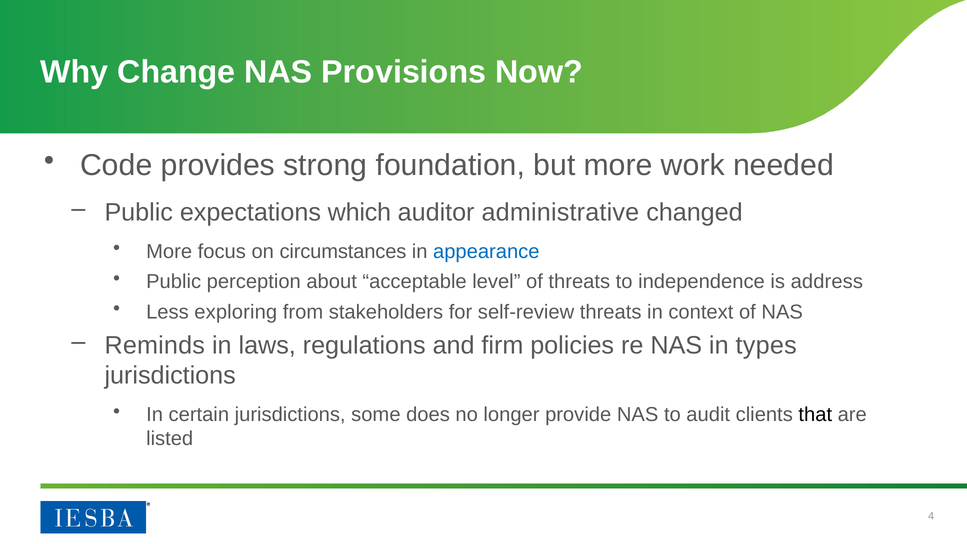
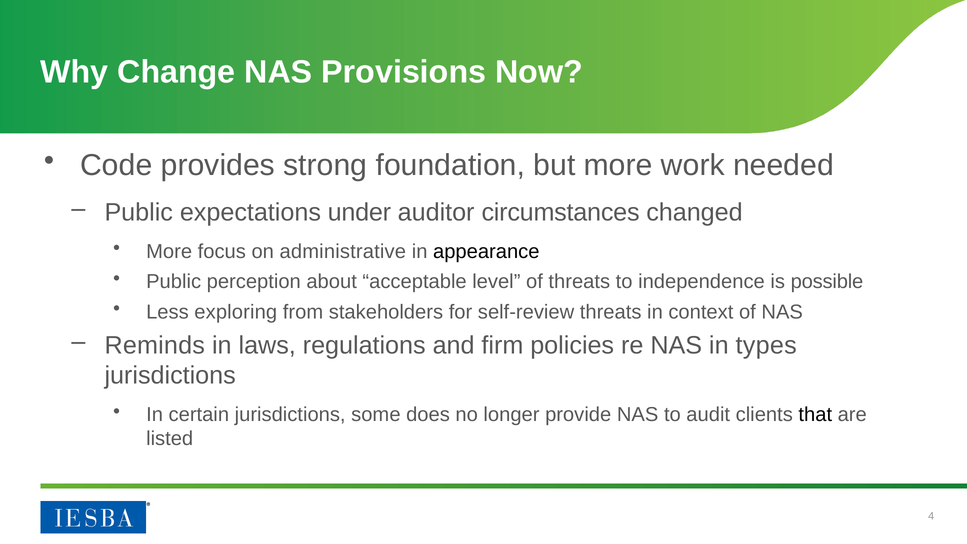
which: which -> under (359, 212)
administrative: administrative -> circumstances (561, 212)
circumstances: circumstances -> administrative (343, 251)
appearance colour: blue -> black (486, 251)
address: address -> possible (827, 282)
